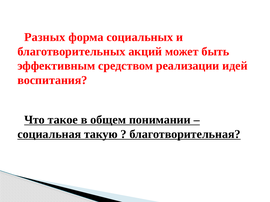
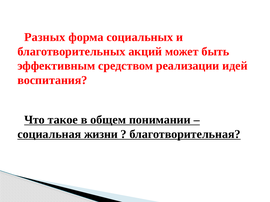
такую: такую -> жизни (101, 134)
